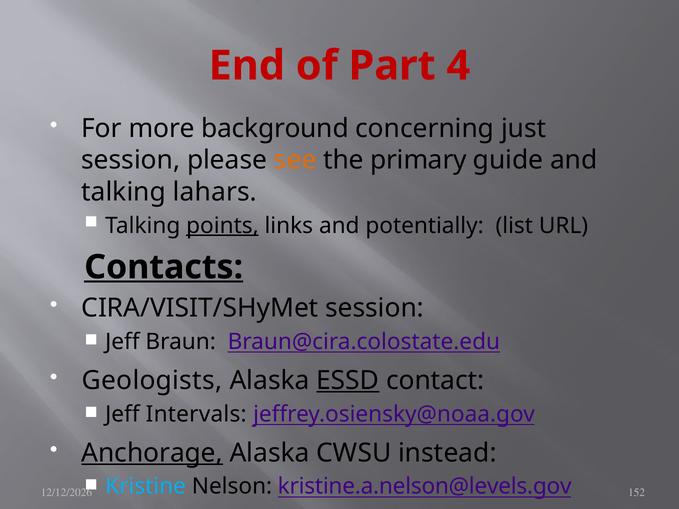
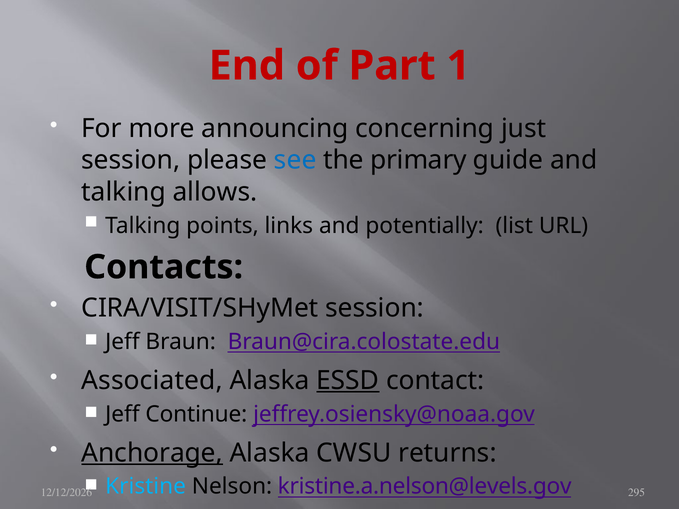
4: 4 -> 1 (458, 66)
background: background -> announcing (275, 129)
see colour: orange -> blue (295, 160)
lahars: lahars -> allows (215, 192)
points underline: present -> none (222, 226)
Contacts underline: present -> none (164, 267)
Geologists: Geologists -> Associated (152, 381)
Intervals: Intervals -> Continue (196, 414)
instead: instead -> returns (447, 453)
152: 152 -> 295 (637, 493)
